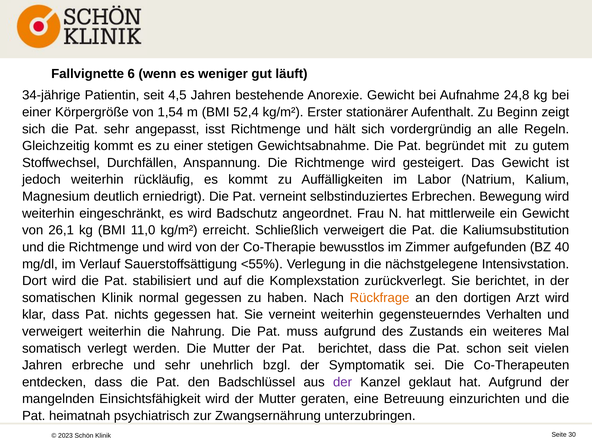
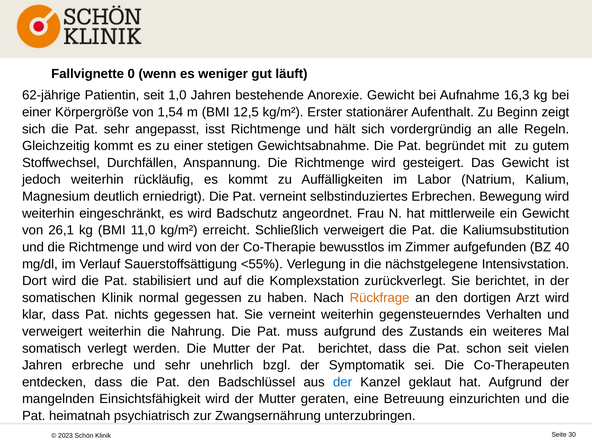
6: 6 -> 0 (131, 74)
34-jährige: 34-jährige -> 62-jährige (51, 95)
4,5: 4,5 -> 1,0 (177, 95)
24,8: 24,8 -> 16,3 (517, 95)
52,4: 52,4 -> 12,5 (246, 112)
der colour: purple -> blue (343, 382)
